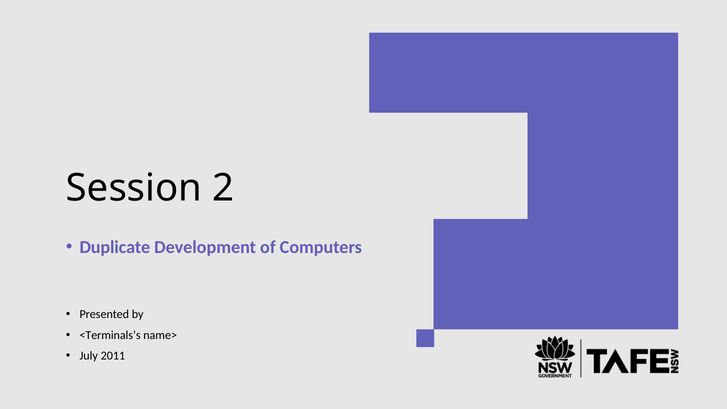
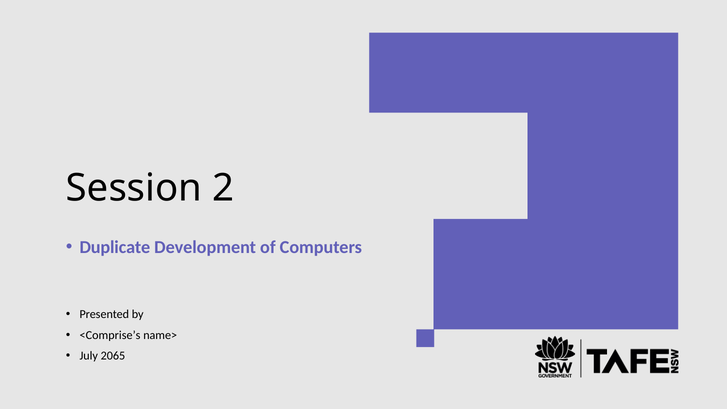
<Terminals’s: <Terminals’s -> <Comprise’s (110, 335)
2011: 2011 -> 2065 (113, 356)
